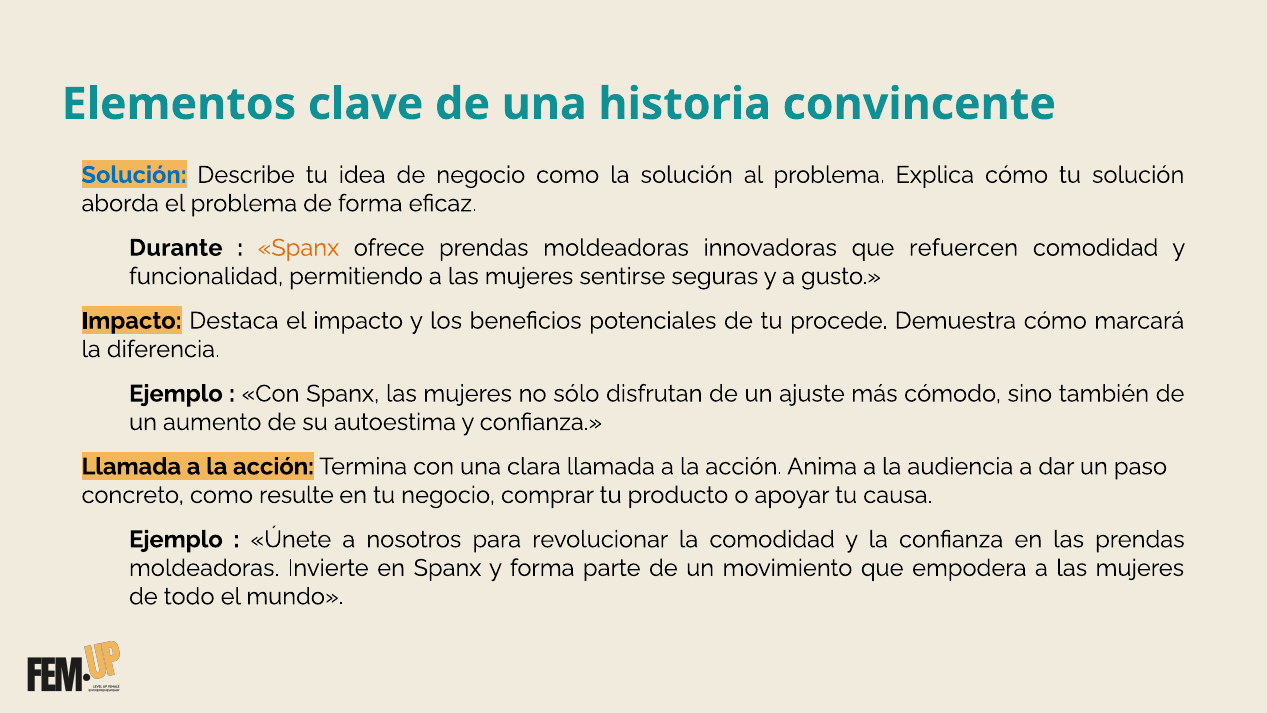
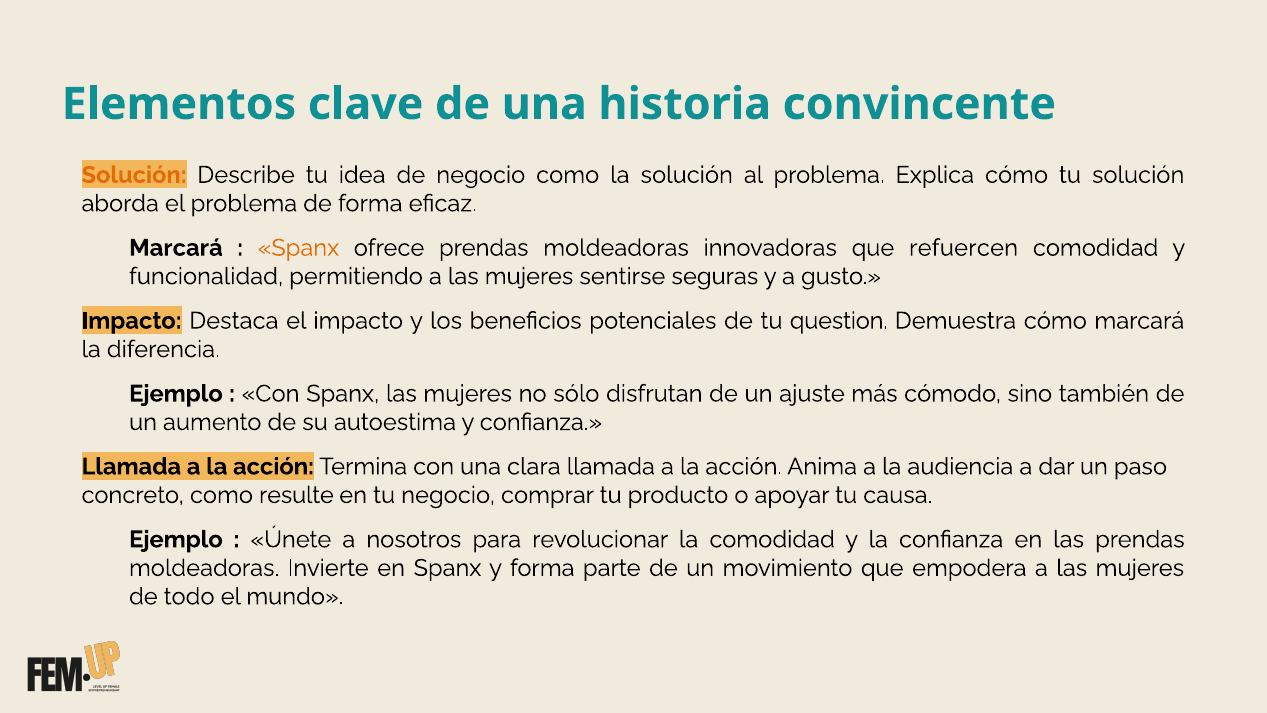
Solución colour: blue -> orange (134, 175)
Durante: Durante -> Marcará (176, 248)
procede: procede -> question (839, 321)
